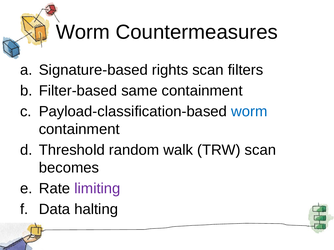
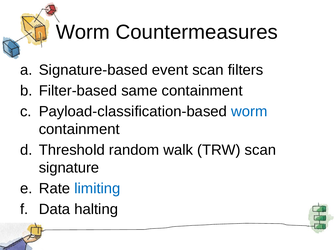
rights: rights -> event (170, 70)
becomes: becomes -> signature (69, 168)
limiting colour: purple -> blue (97, 189)
